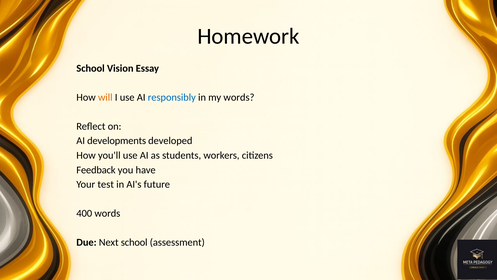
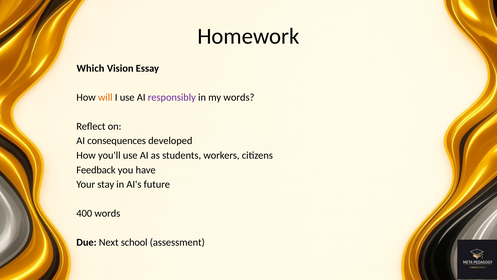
School: School -> Which (90, 68)
responsibly colour: blue -> purple (172, 97)
developments: developments -> consequences (117, 141)
test: test -> stay (106, 184)
